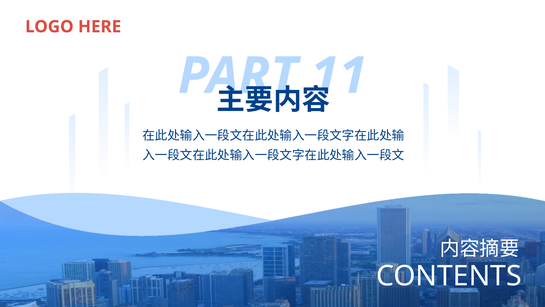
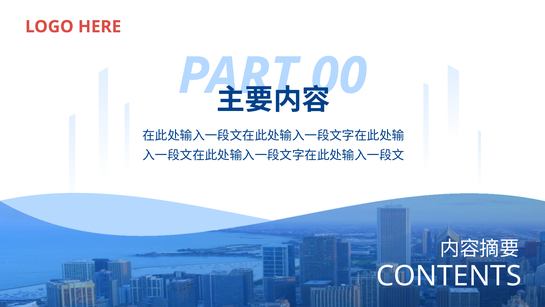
11: 11 -> 00 (339, 76)
